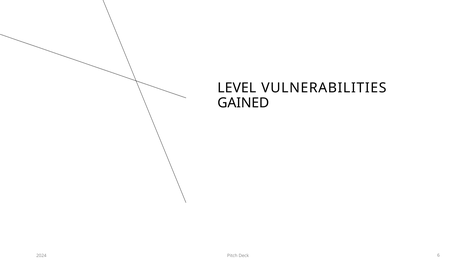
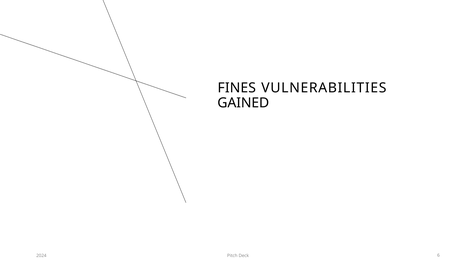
LEVEL: LEVEL -> FINES (237, 88)
